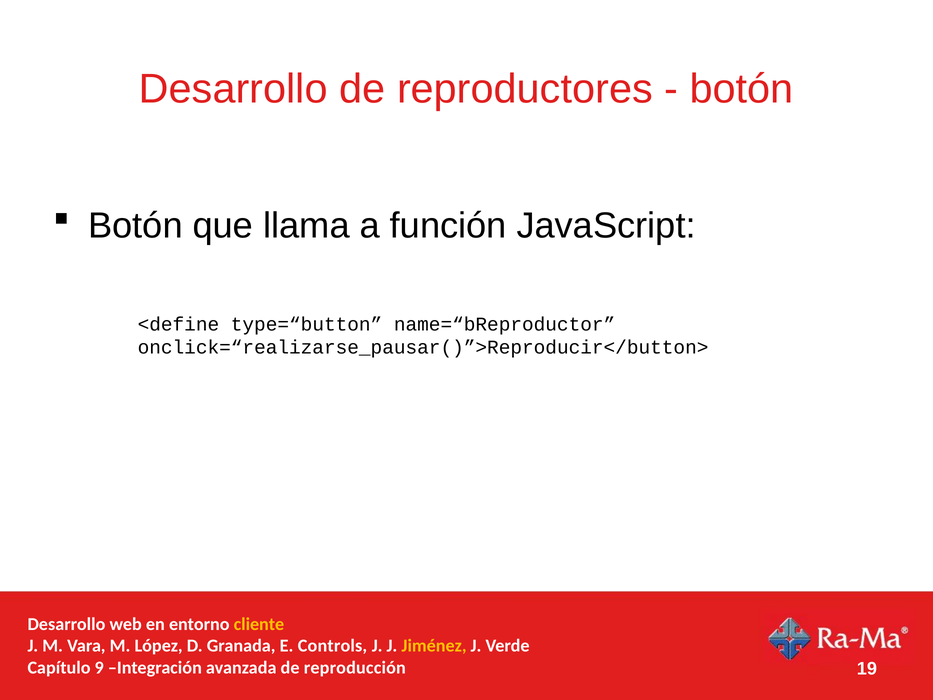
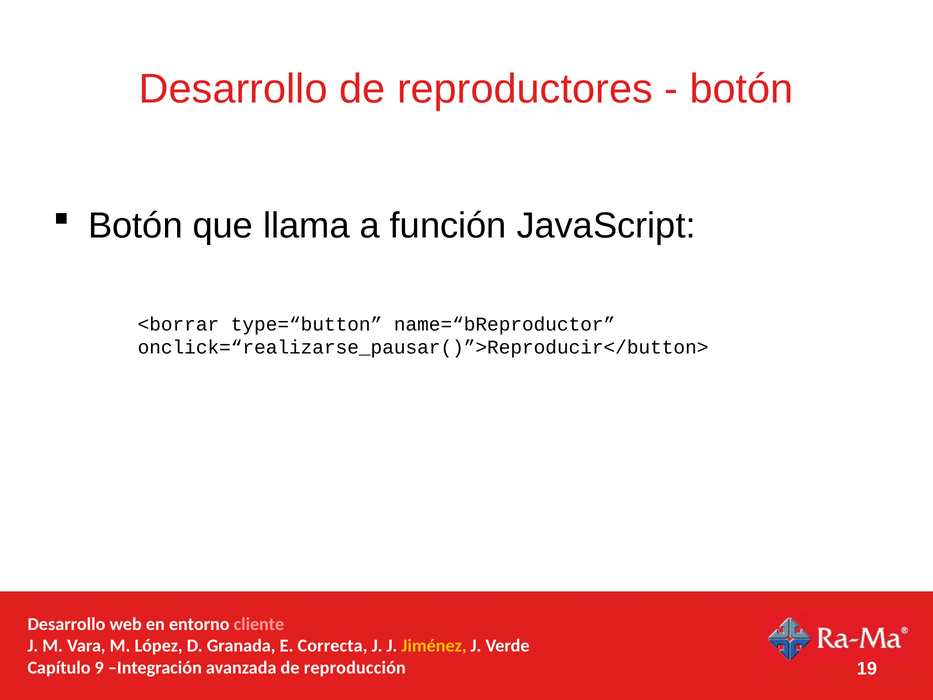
<define: <define -> <borrar (178, 324)
cliente colour: yellow -> pink (259, 624)
Controls: Controls -> Correcta (333, 646)
